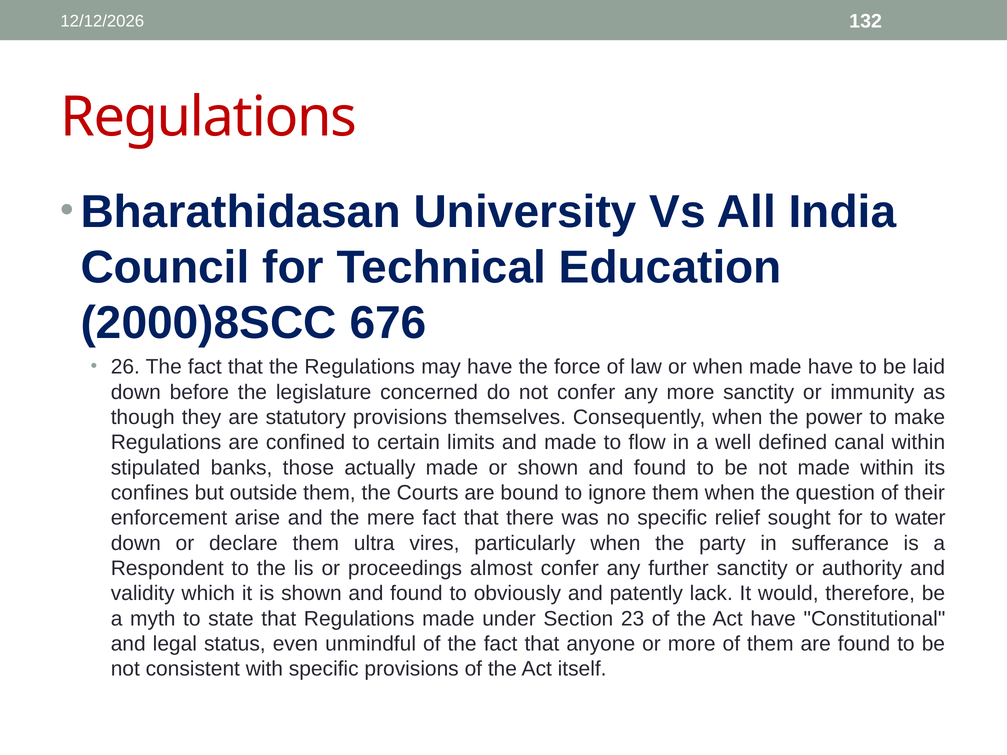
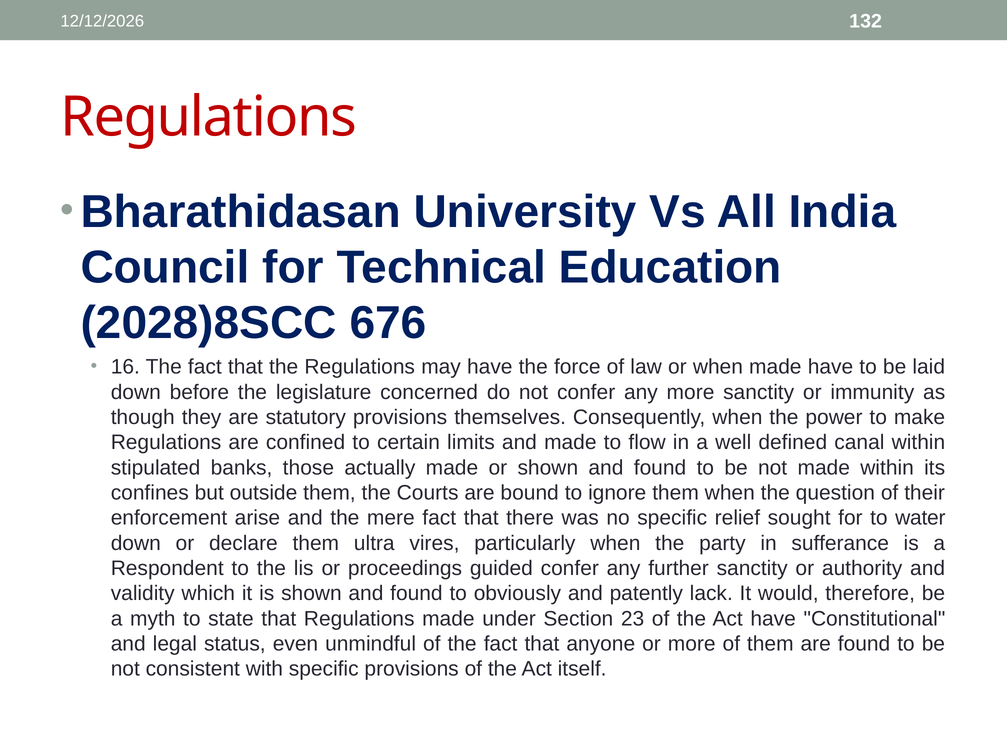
2000)8SCC: 2000)8SCC -> 2028)8SCC (209, 323)
26: 26 -> 16 (125, 367)
almost: almost -> guided (501, 568)
